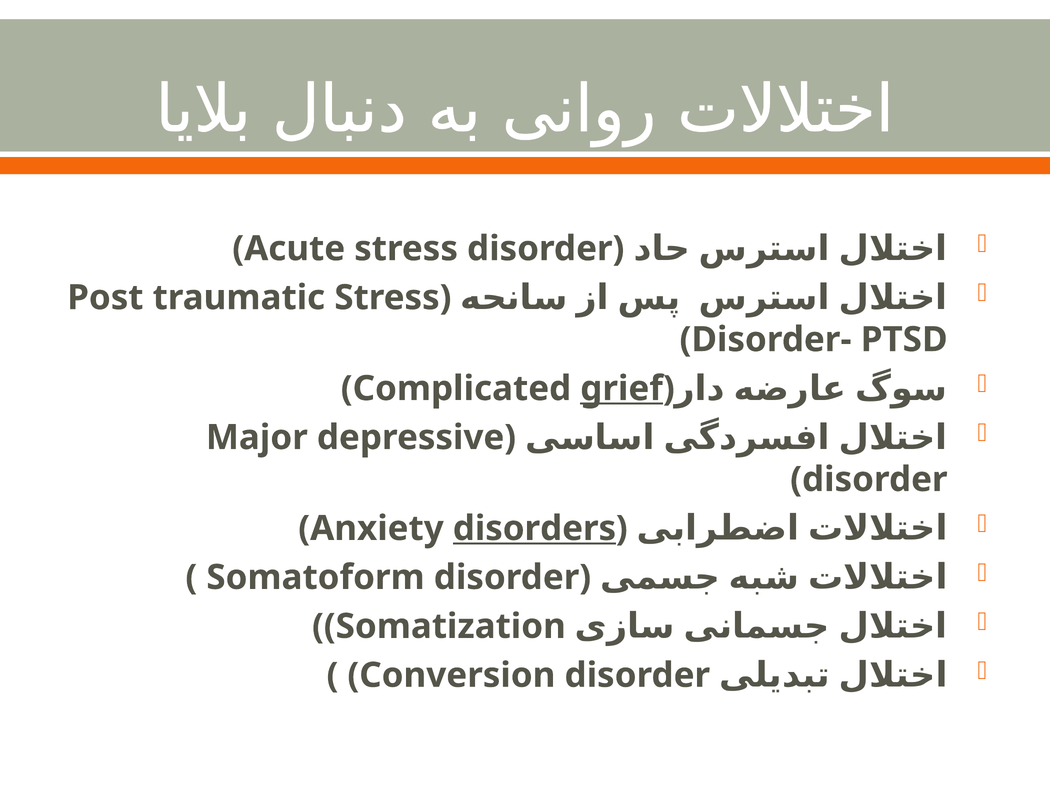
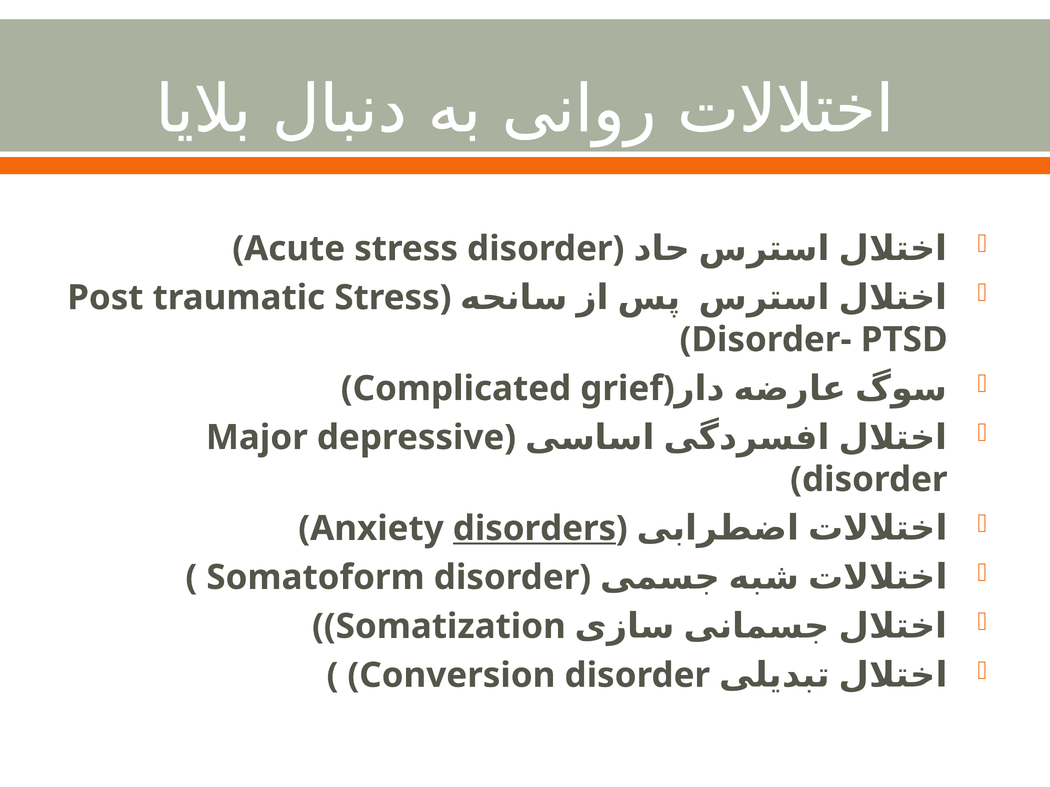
grief underline: present -> none (622, 389)
